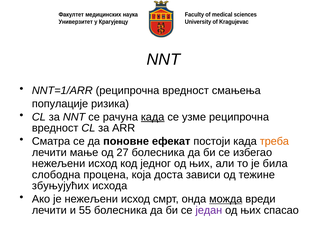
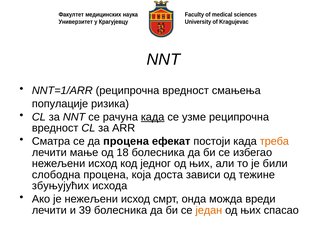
да поновне: поновне -> процена (126, 141)
27: 27 -> 18 (123, 153)
била: била -> били (275, 164)
можда underline: present -> none (226, 199)
55: 55 -> 39 (85, 210)
један colour: purple -> orange (209, 210)
